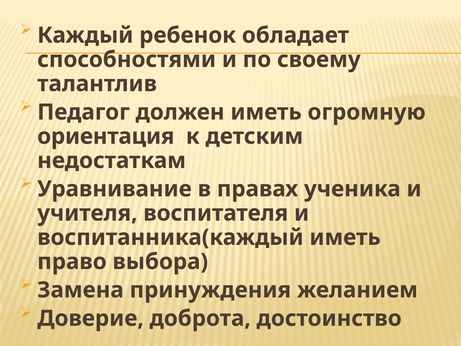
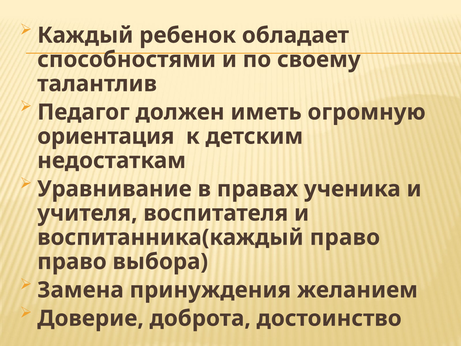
воспитанника(каждый иметь: иметь -> право (345, 237)
